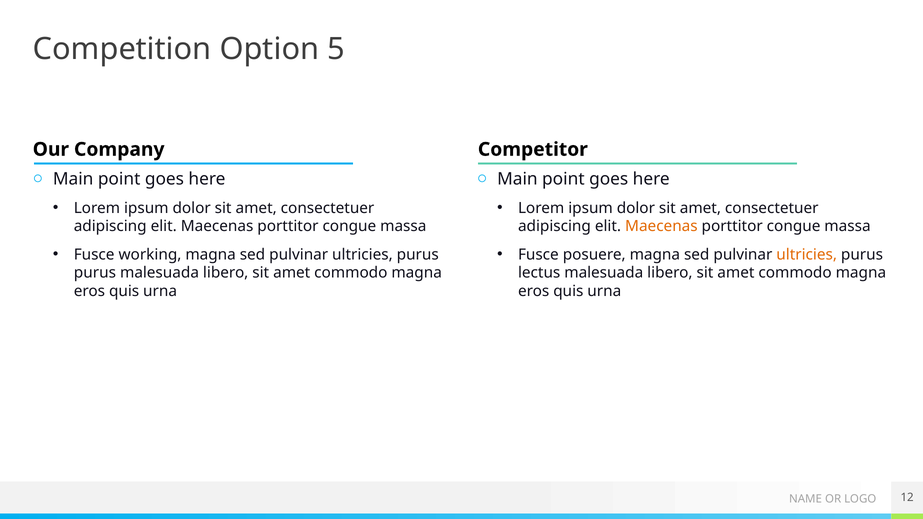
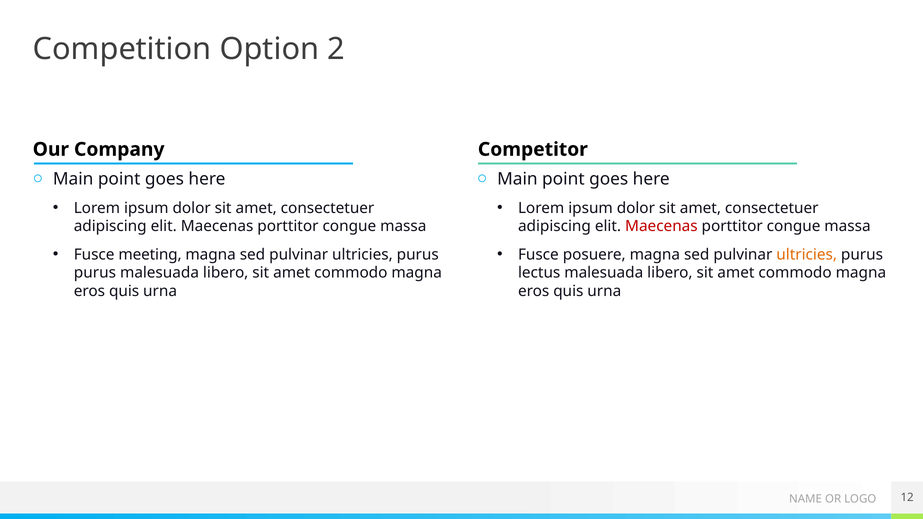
5: 5 -> 2 (336, 49)
Maecenas colour: orange -> red (661, 227)
working: working -> meeting (150, 255)
